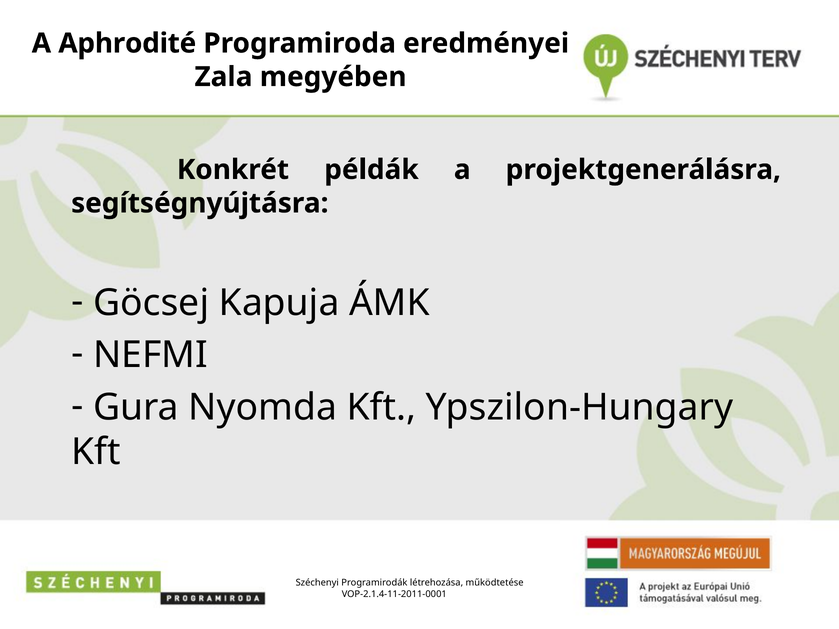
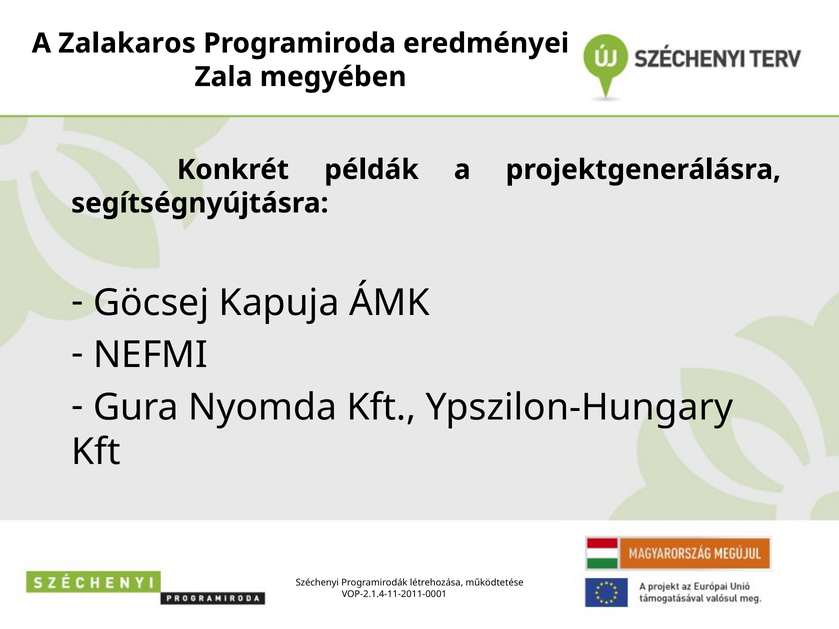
Aphrodité: Aphrodité -> Zalakaros (127, 43)
